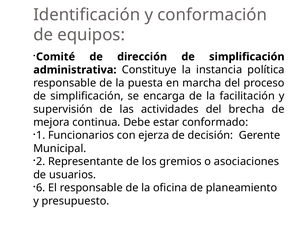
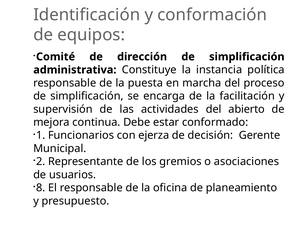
brecha: brecha -> abierto (247, 109)
6: 6 -> 8 (41, 188)
